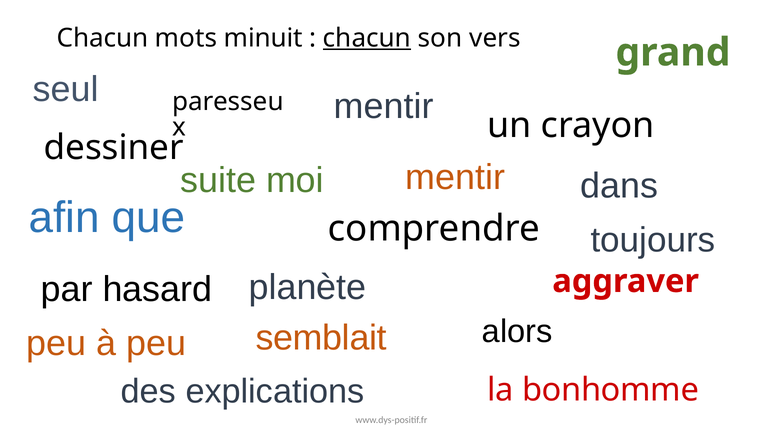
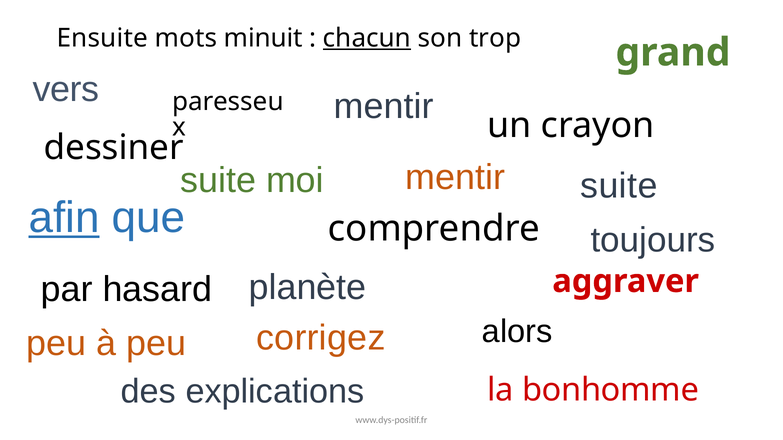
Chacun: Chacun -> Ensuite (102, 38)
vers: vers -> trop (495, 38)
seul: seul -> vers (66, 90)
dans: dans -> suite (619, 186)
afin underline: none -> present (64, 218)
semblait: semblait -> corrigez (321, 338)
